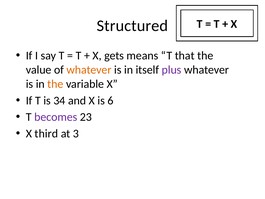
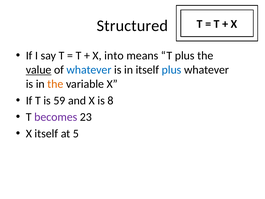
gets: gets -> into (114, 56)
T that: that -> plus (185, 56)
value underline: none -> present (39, 70)
whatever colour: orange -> blue (89, 70)
plus colour: purple -> blue (172, 70)
34: 34 -> 59 (59, 100)
6: 6 -> 8 (110, 100)
X third: third -> itself (46, 133)
3: 3 -> 5 (76, 133)
